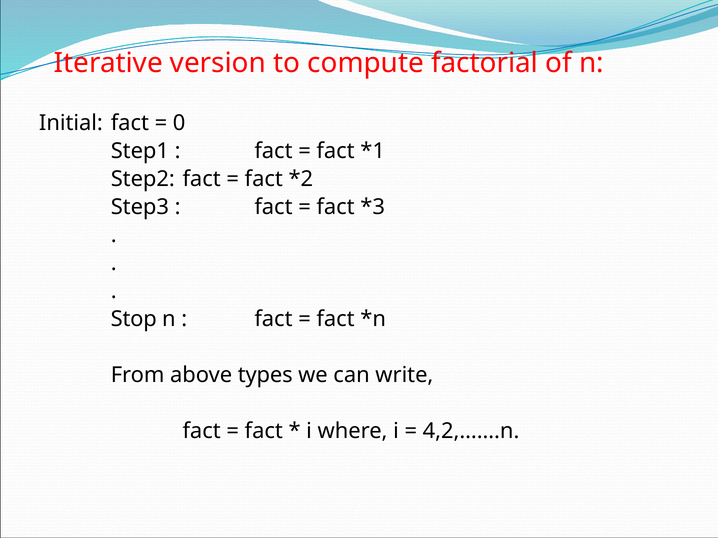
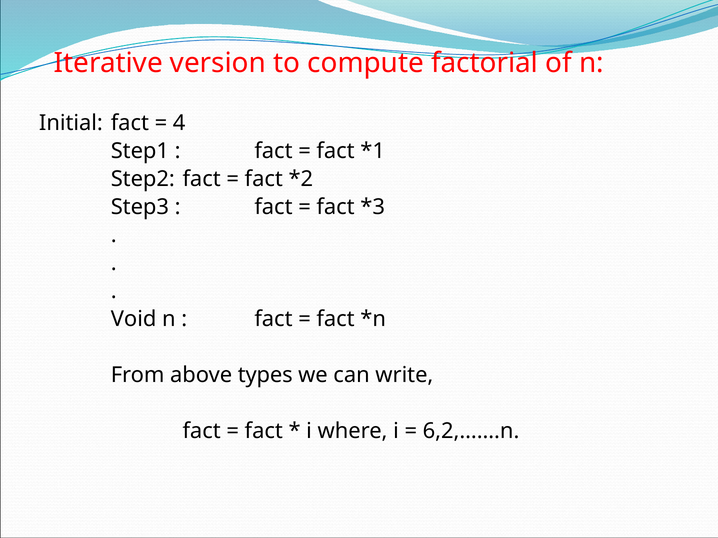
0: 0 -> 4 (179, 123)
Stop: Stop -> Void (134, 319)
4,2,…….n: 4,2,…….n -> 6,2,…….n (471, 432)
